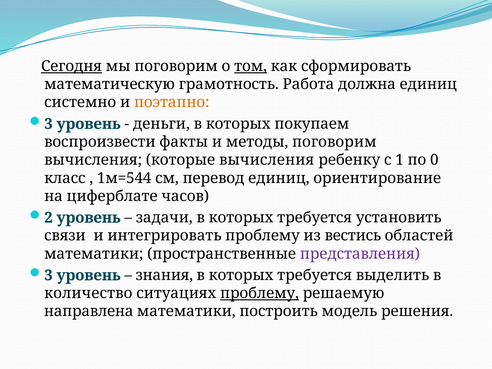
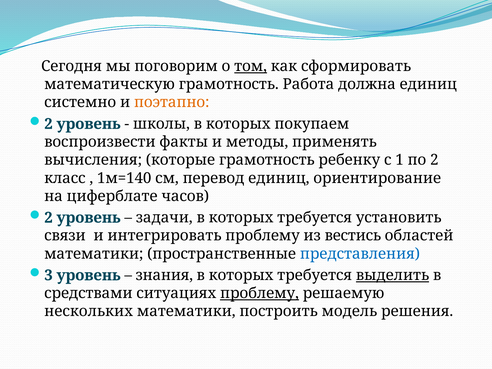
Сегодня underline: present -> none (72, 66)
3: 3 -> 2 (48, 124)
деньги: деньги -> школы (161, 124)
методы поговорим: поговорим -> применять (334, 142)
которые вычисления: вычисления -> грамотность (267, 160)
по 0: 0 -> 2 (434, 160)
1м=544: 1м=544 -> 1м=140 (124, 178)
представления colour: purple -> blue (360, 254)
выделить underline: none -> present (392, 275)
количество: количество -> средствами (88, 293)
направлена: направлена -> нескольких (89, 311)
